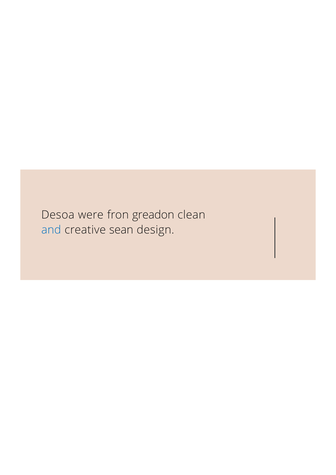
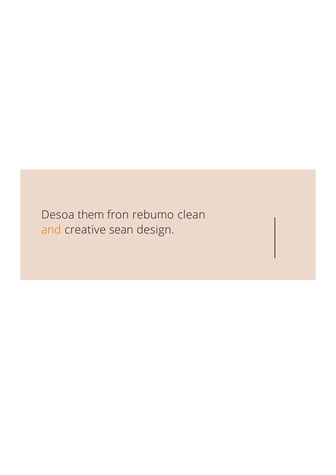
were: were -> them (91, 215)
greadon: greadon -> rebumo (153, 215)
and colour: blue -> orange (51, 230)
